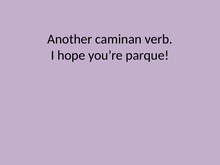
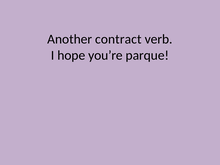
caminan: caminan -> contract (118, 39)
